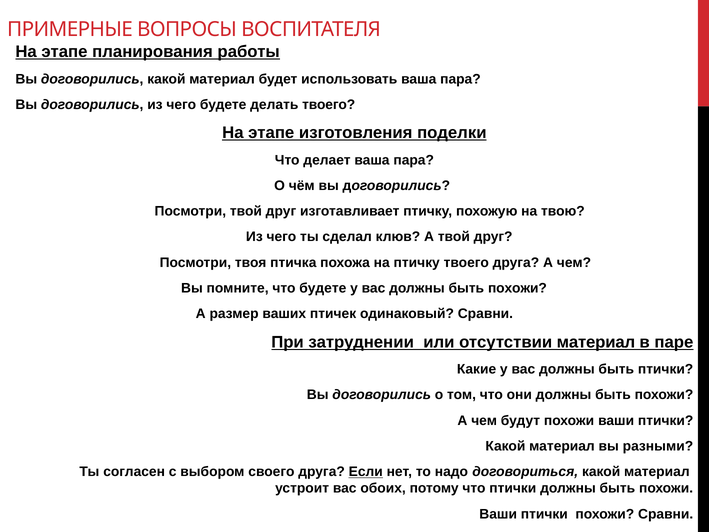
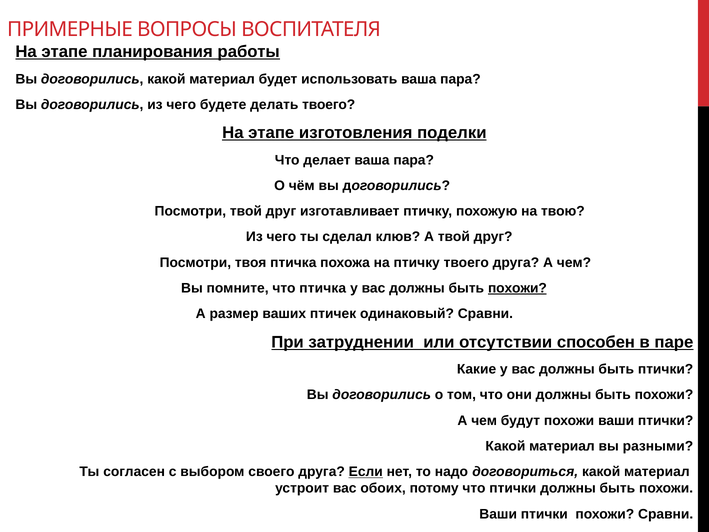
что будете: будете -> птичка (323, 288)
похожи underline: none -> present (517, 288)
отсутствии материал: материал -> способен (596, 342)
